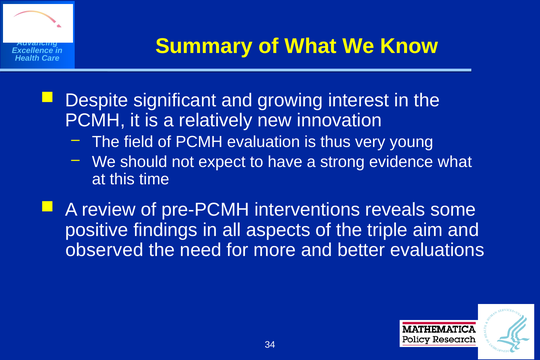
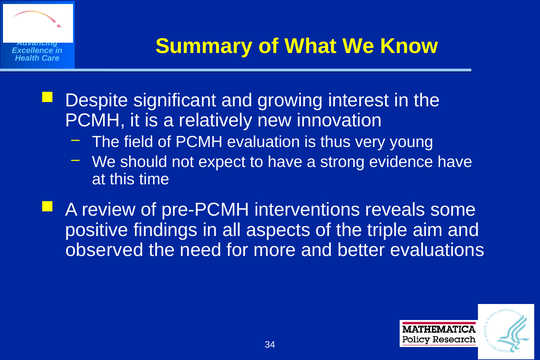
evidence what: what -> have (455, 162)
